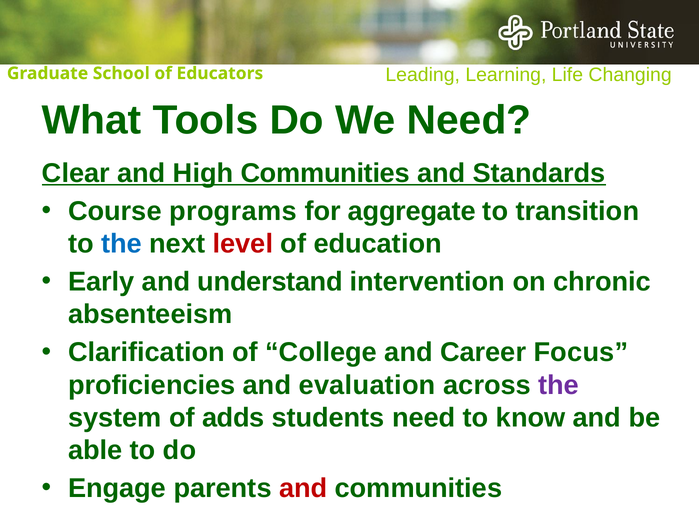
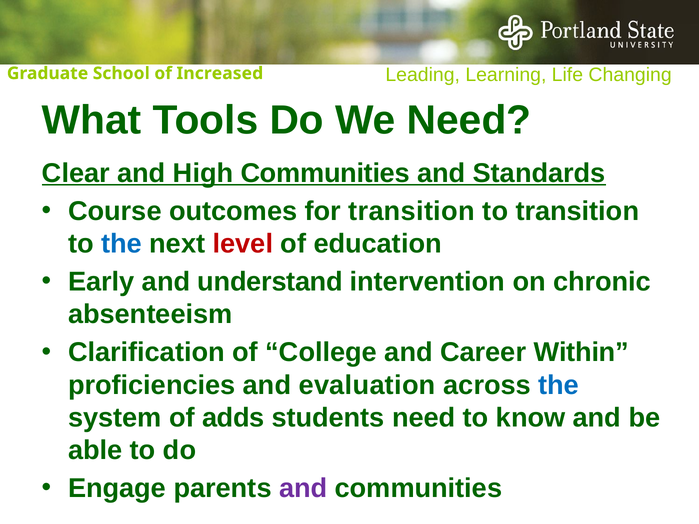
Educators: Educators -> Increased (220, 73)
programs: programs -> outcomes (233, 211)
for aggregate: aggregate -> transition (412, 211)
Focus: Focus -> Within (581, 353)
the colour: purple -> blue (559, 385)
and colour: red -> purple (303, 489)
